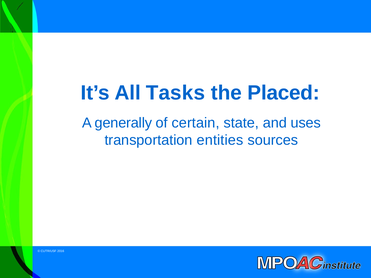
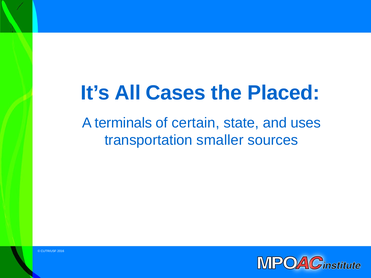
Tasks: Tasks -> Cases (176, 93)
generally: generally -> terminals (123, 123)
entities: entities -> smaller (220, 140)
